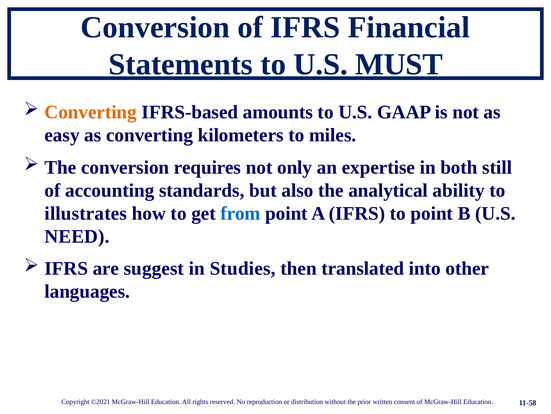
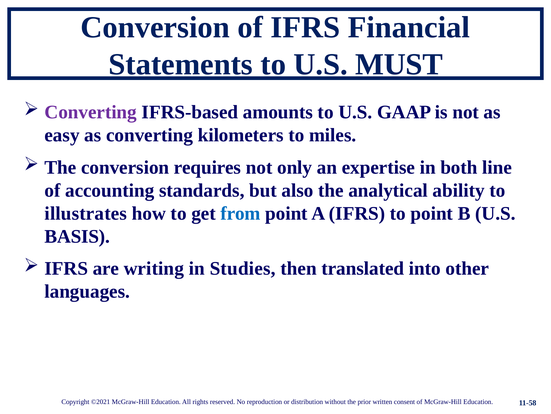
Converting colour: orange -> purple (91, 112)
still: still -> line (497, 167)
NEED: NEED -> BASIS (77, 236)
suggest: suggest -> writing (154, 268)
